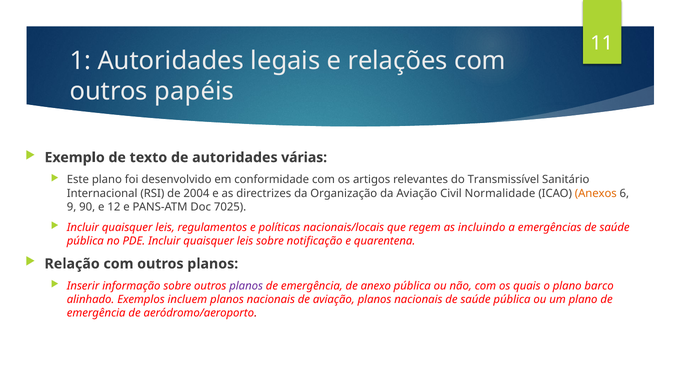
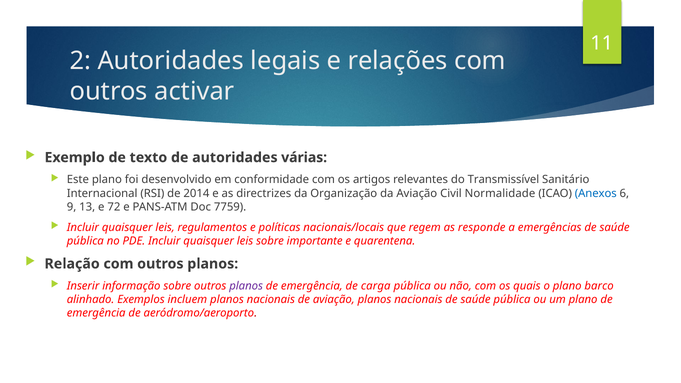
1: 1 -> 2 (80, 61)
papéis: papéis -> activar (194, 91)
2004: 2004 -> 2014 (196, 193)
Anexos colour: orange -> blue (596, 193)
90: 90 -> 13 (87, 207)
12: 12 -> 72 (114, 207)
7025: 7025 -> 7759 (230, 207)
incluindo: incluindo -> responde (482, 228)
notificação: notificação -> importante (315, 241)
anexo: anexo -> carga (376, 286)
